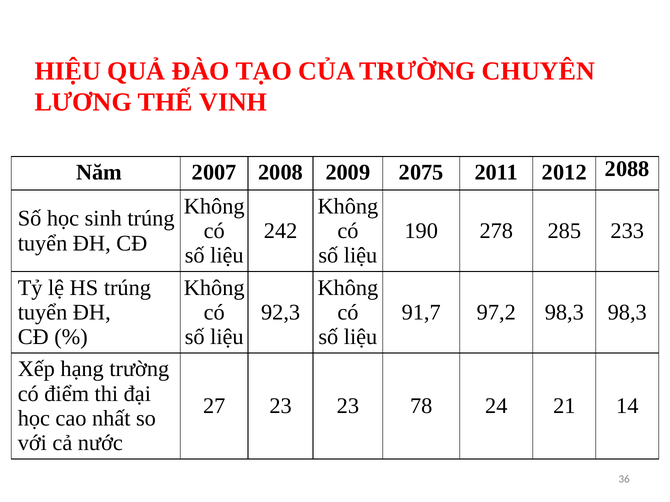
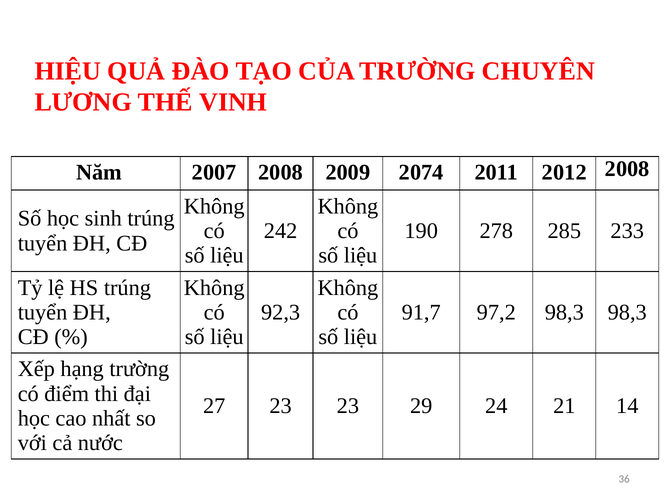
2075: 2075 -> 2074 (421, 173)
2012 2088: 2088 -> 2008 (627, 169)
78: 78 -> 29 (421, 406)
